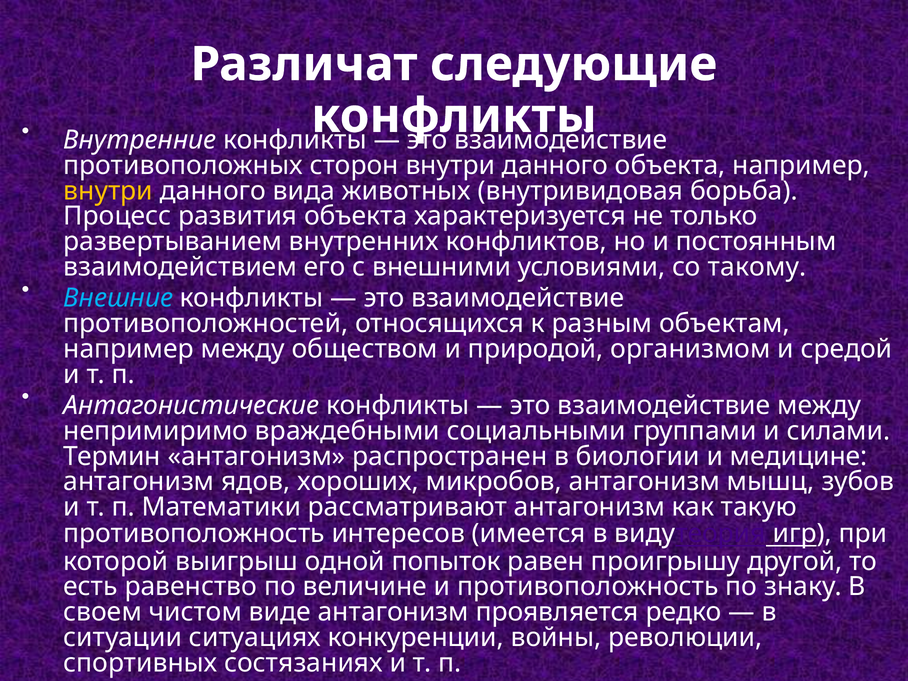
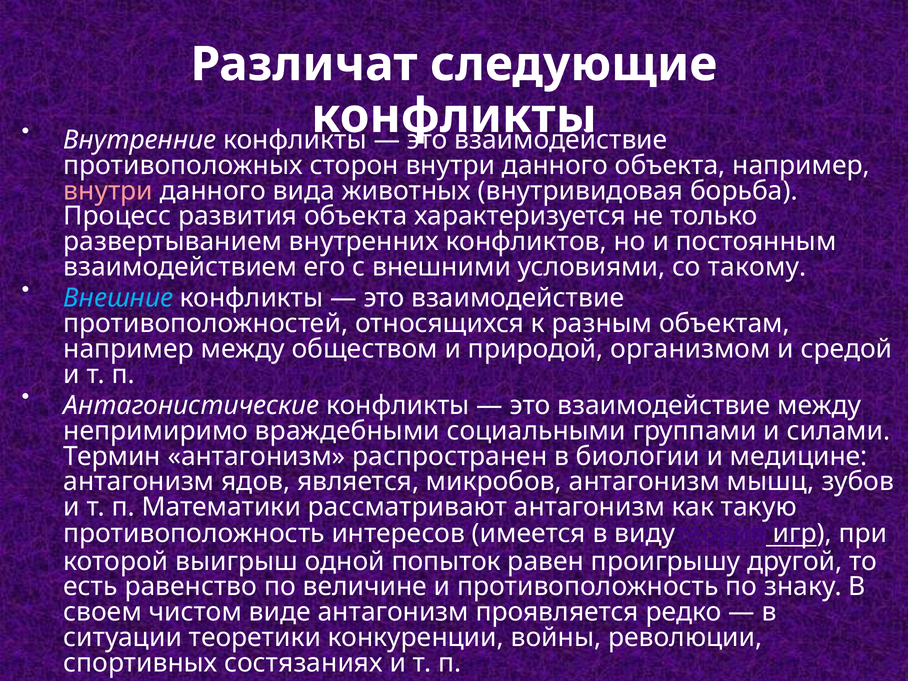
внутри colour: yellow -> pink (108, 191)
хороших: хороших -> является (358, 482)
ситуациях: ситуациях -> теоретики (255, 638)
